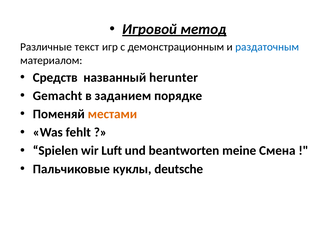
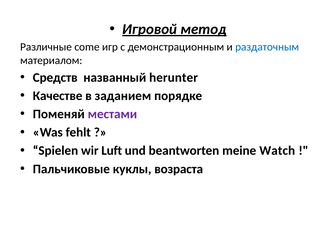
текст: текст -> come (87, 47)
Gemacht: Gemacht -> Качестве (58, 96)
местами colour: orange -> purple (112, 114)
Смена: Смена -> Watch (277, 151)
deutsche: deutsche -> возраста (179, 169)
